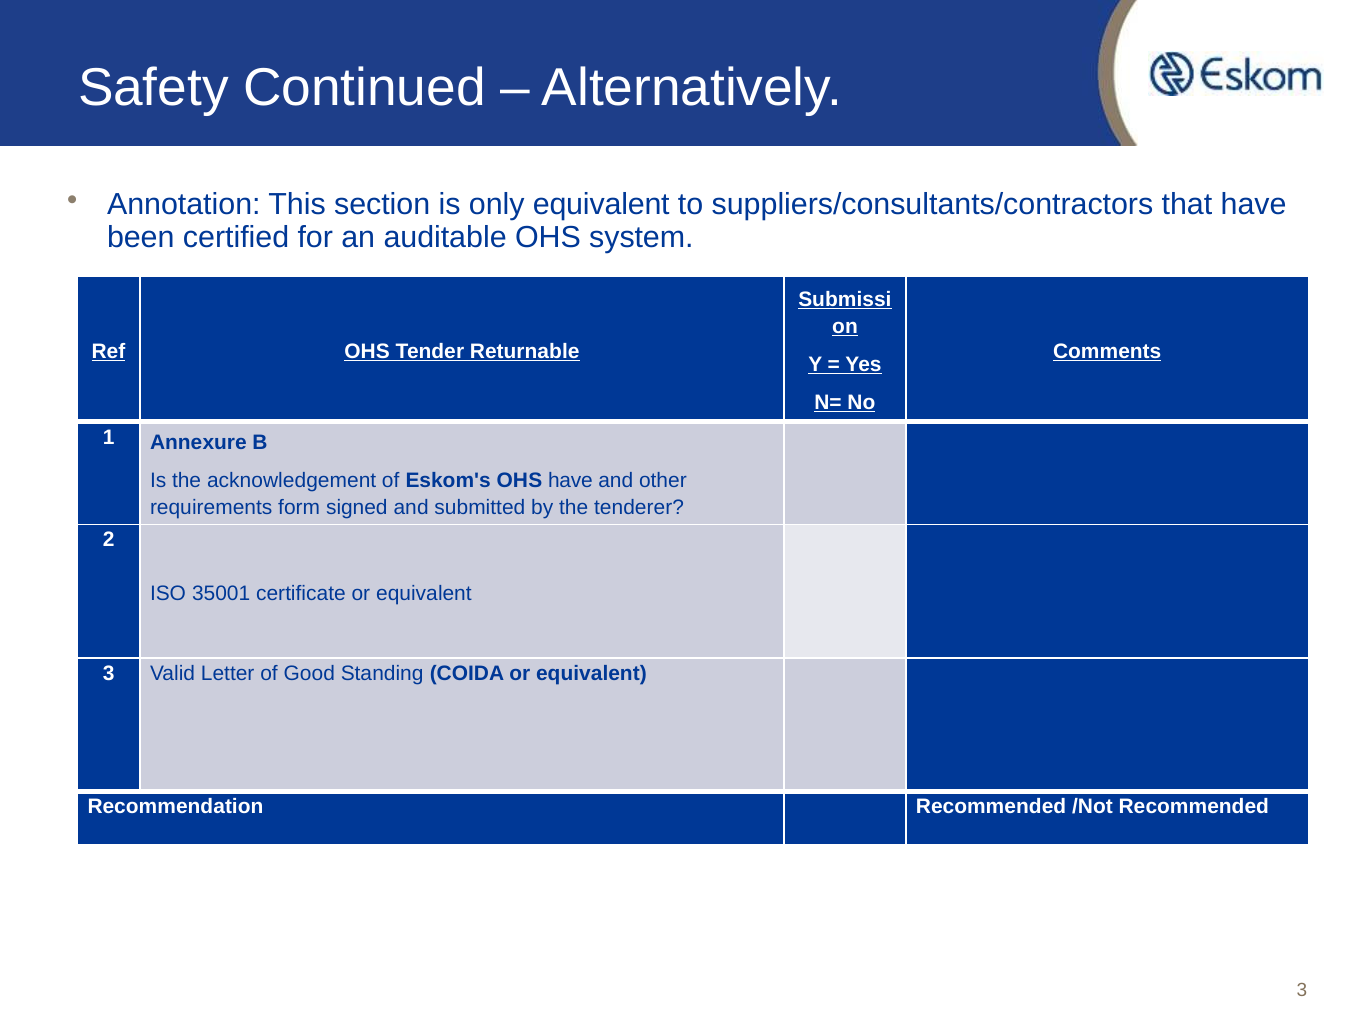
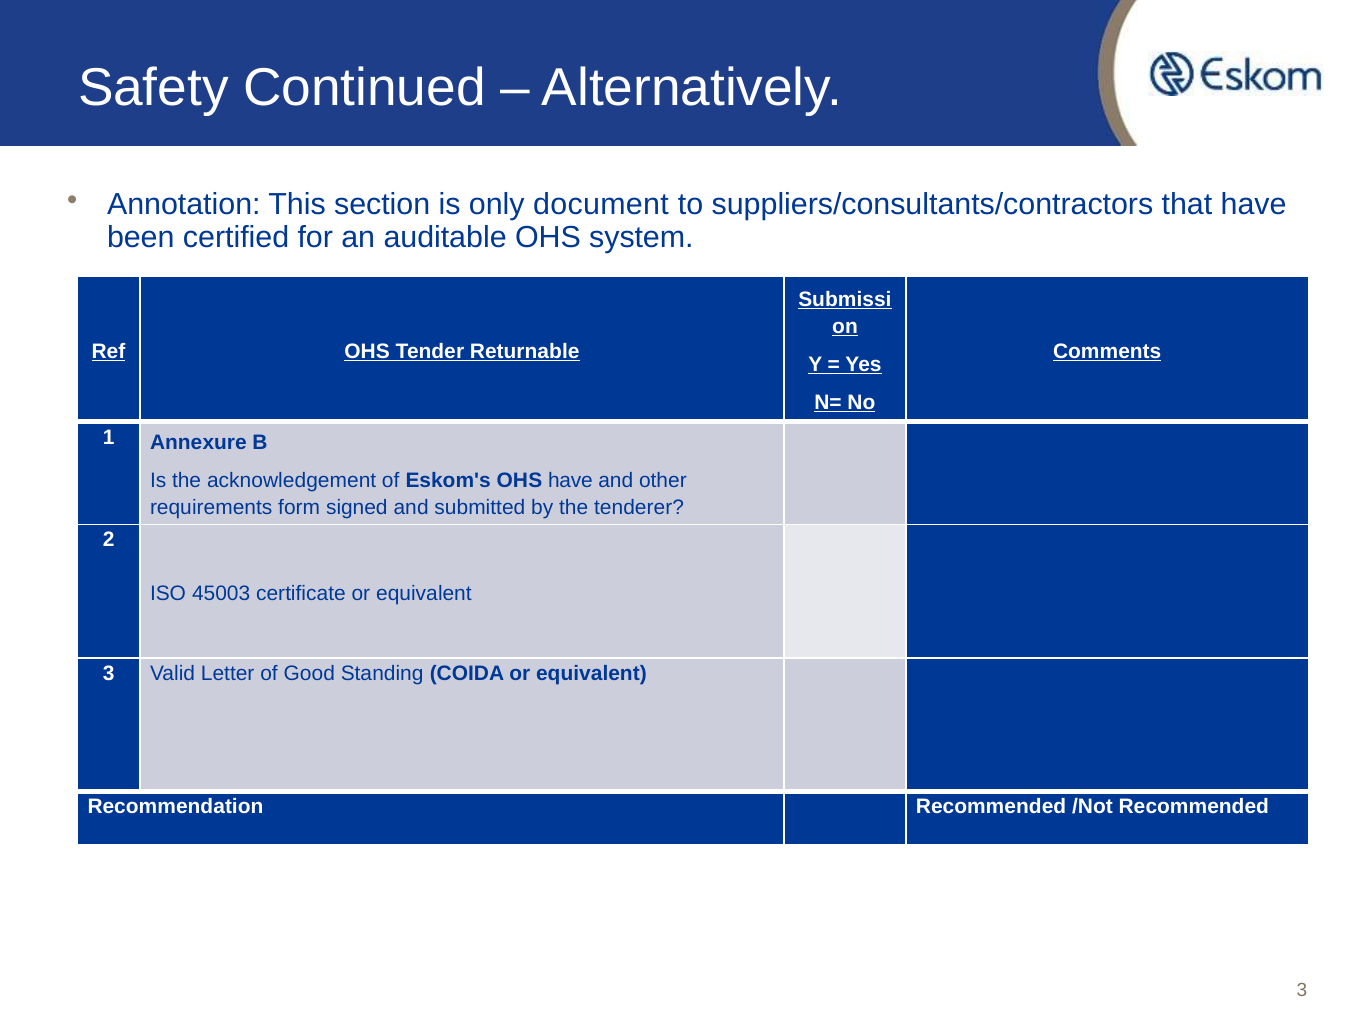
only equivalent: equivalent -> document (601, 205)
35001: 35001 -> 45003 (221, 594)
